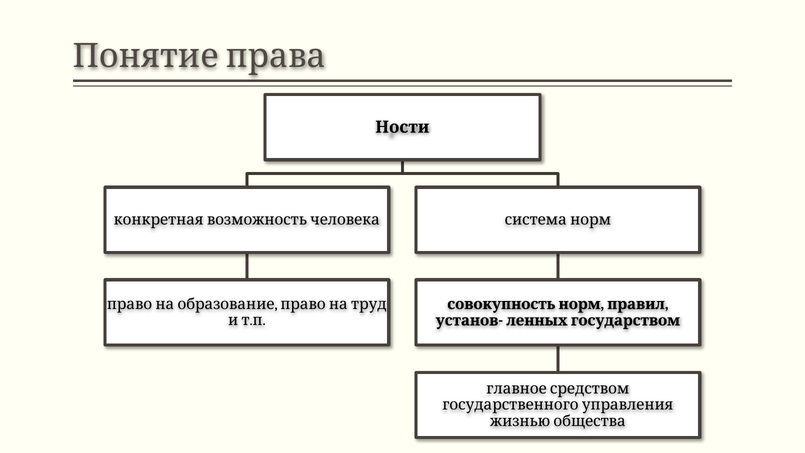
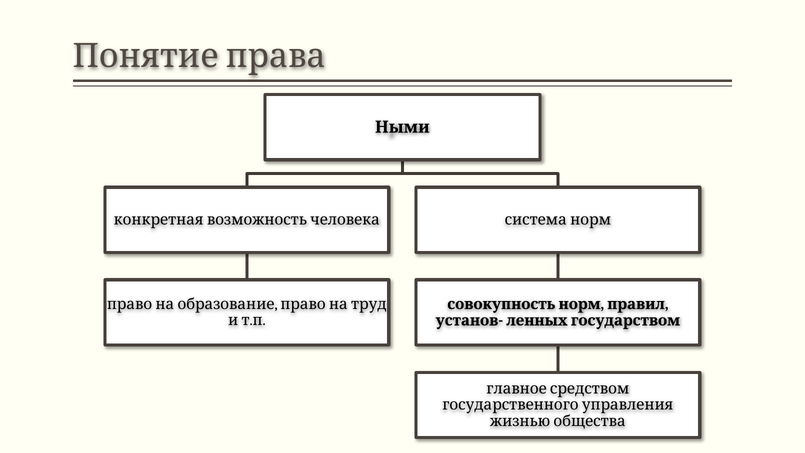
Ности: Ности -> Ными (402, 127)
